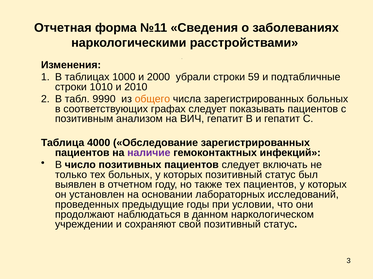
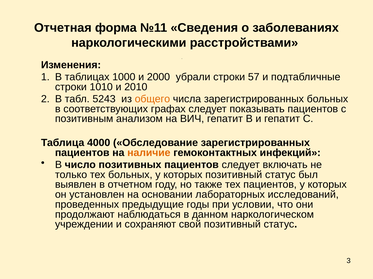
59: 59 -> 57 (254, 77)
9990: 9990 -> 5243 (104, 99)
наличие colour: purple -> orange (149, 153)
